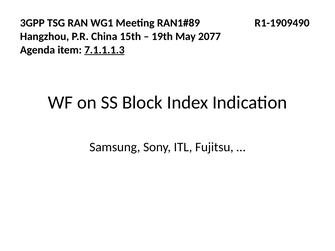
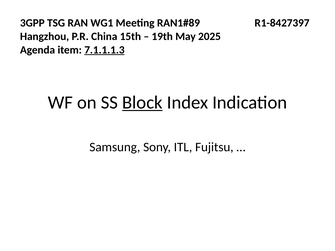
R1-1909490: R1-1909490 -> R1-8427397 (282, 23)
2077: 2077 -> 2025 (210, 36)
Block underline: none -> present (142, 103)
